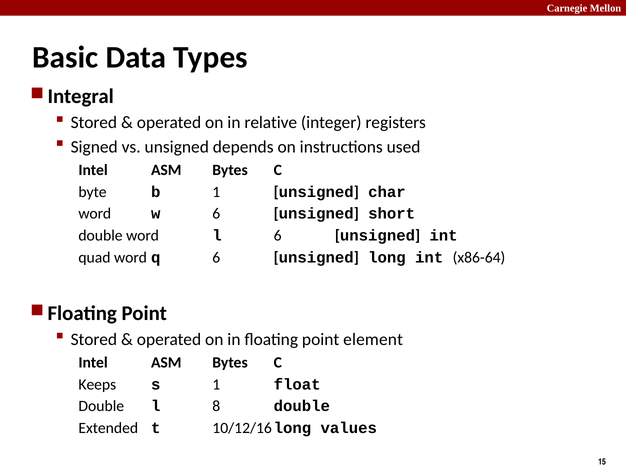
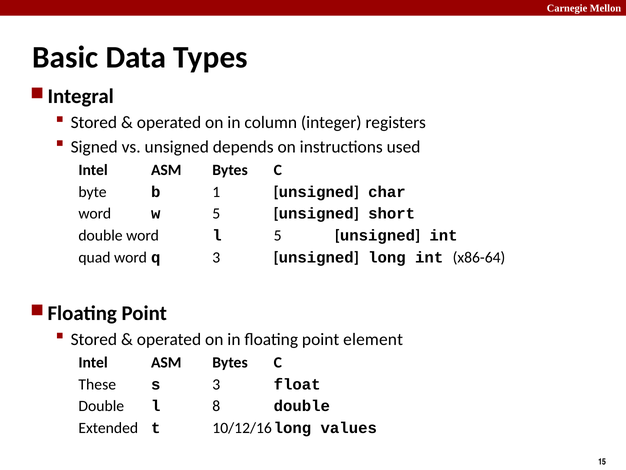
relative: relative -> column (271, 123)
w 6: 6 -> 5 (216, 214)
l 6: 6 -> 5 (278, 235)
q 6: 6 -> 3 (216, 257)
Keeps: Keeps -> These (97, 384)
s 1: 1 -> 3 (216, 384)
